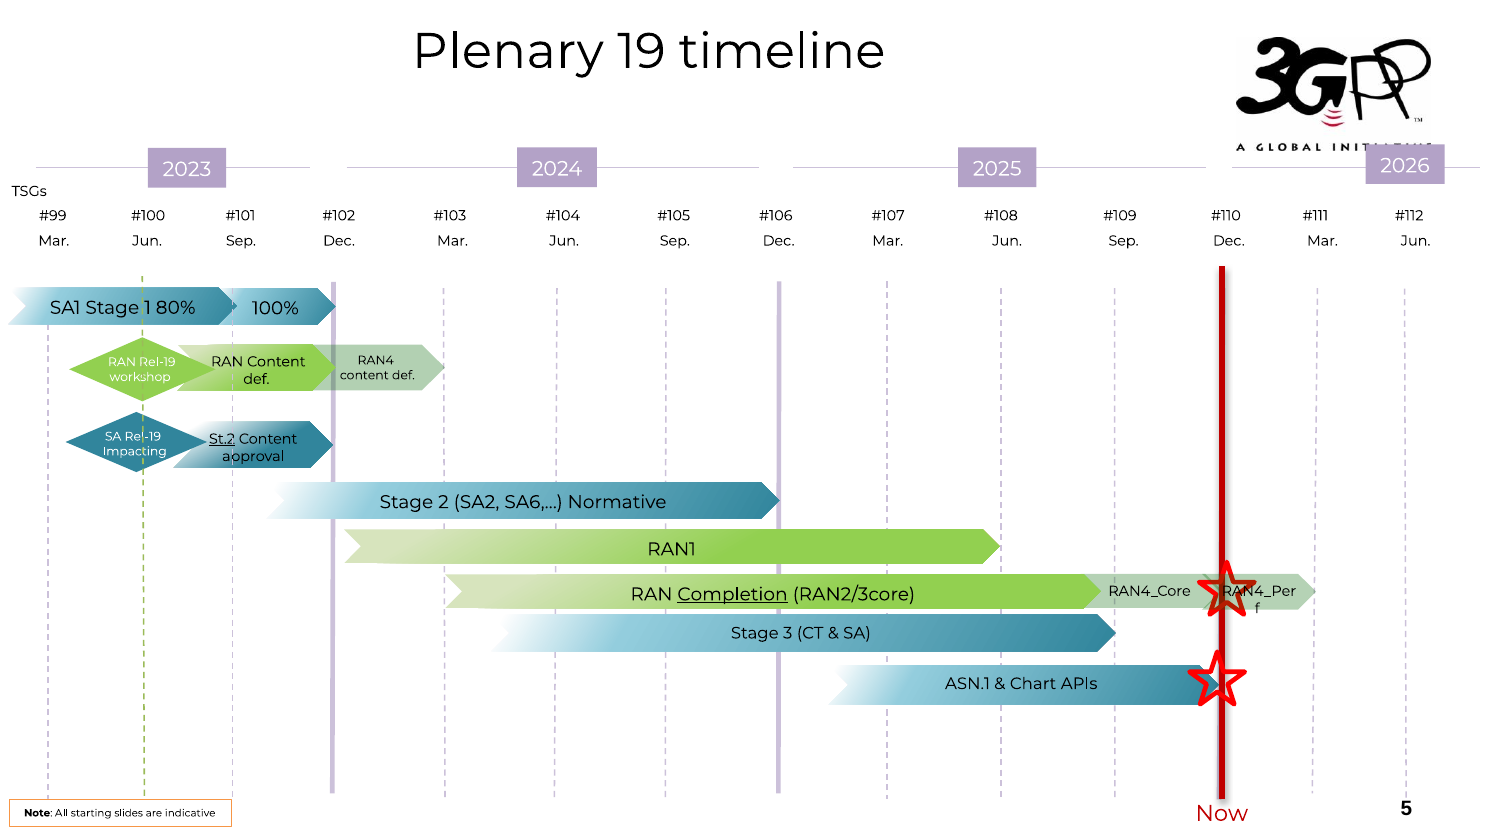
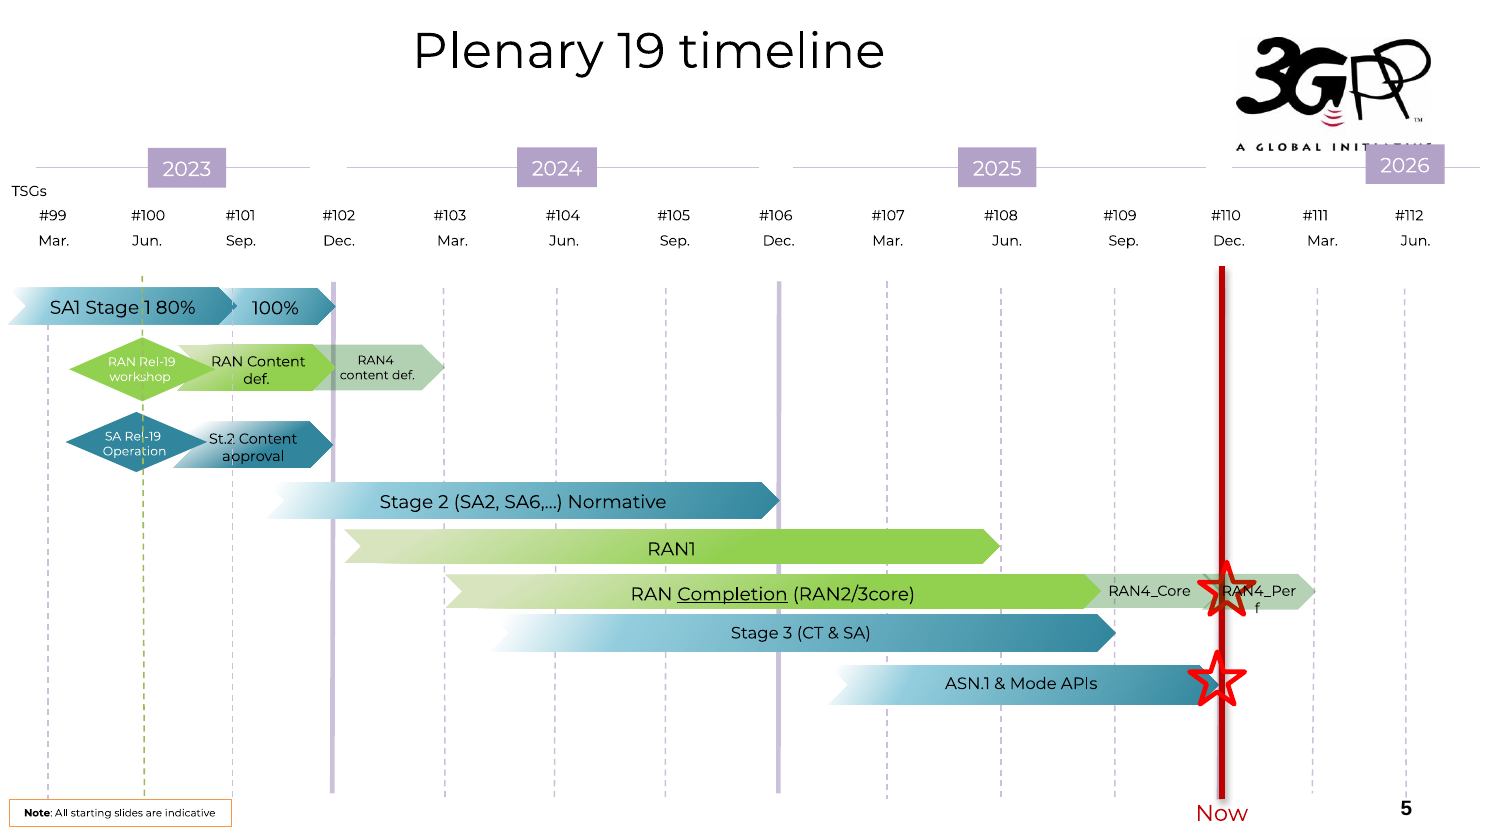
St.2 underline: present -> none (222, 439)
Impacting: Impacting -> Operation (135, 451)
Chart: Chart -> Mode (1033, 683)
